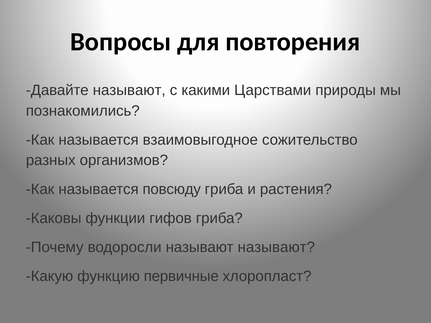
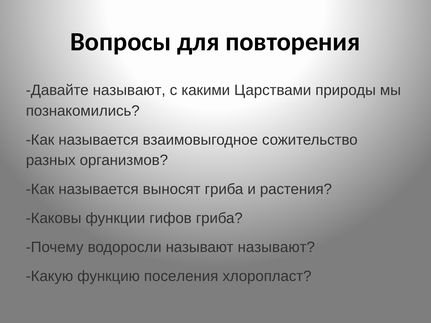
повсюду: повсюду -> выносят (172, 189)
первичные: первичные -> поселения (181, 276)
